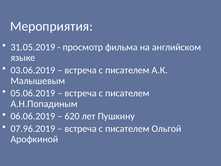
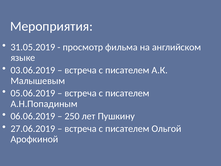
620: 620 -> 250 (72, 116)
07.96.2019: 07.96.2019 -> 27.06.2019 (33, 128)
